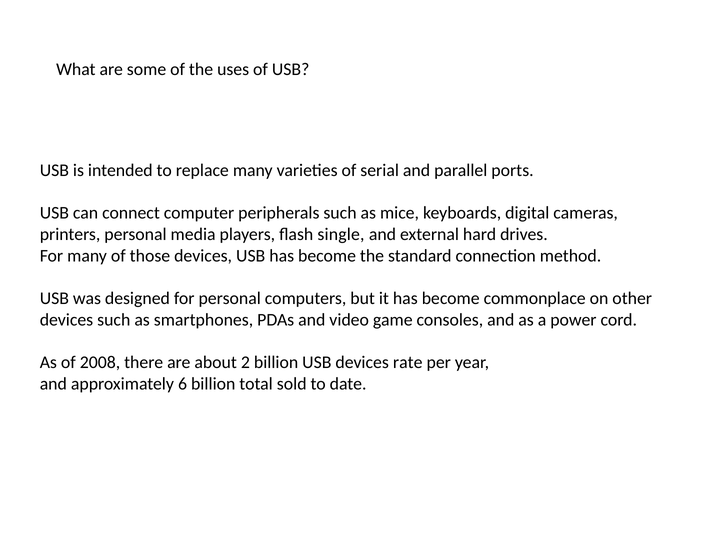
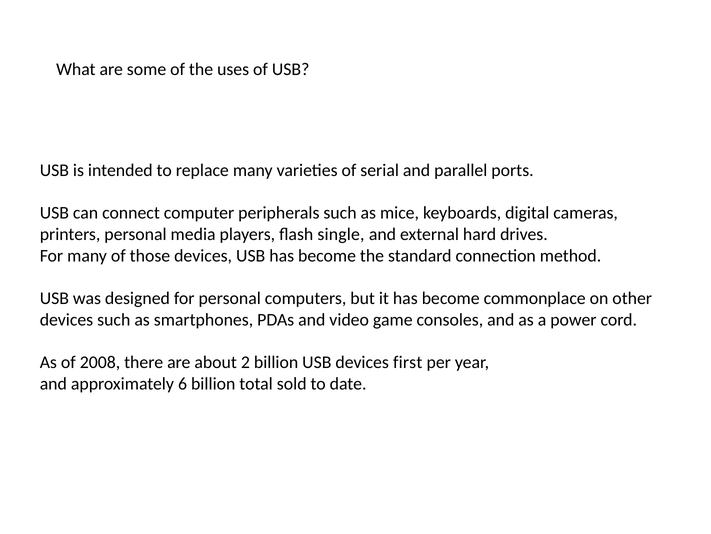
rate: rate -> first (408, 362)
